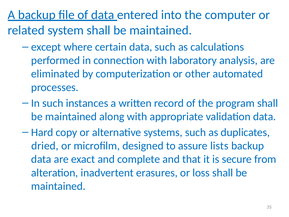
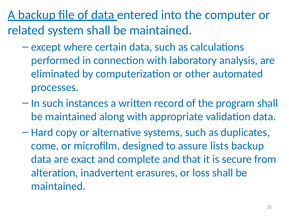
dried: dried -> come (45, 146)
